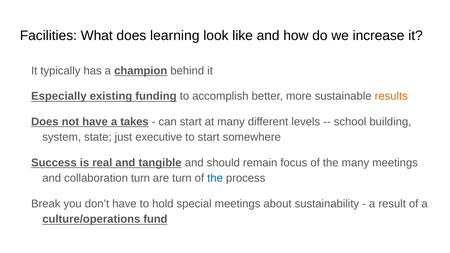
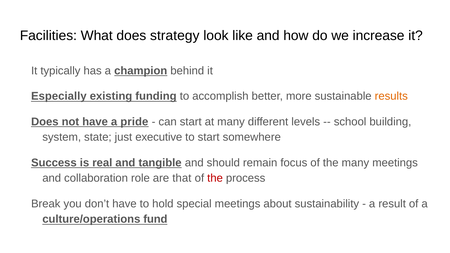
learning: learning -> strategy (175, 36)
takes: takes -> pride (134, 122)
collaboration turn: turn -> role (140, 178)
are turn: turn -> that (182, 178)
the colour: blue -> red (215, 178)
